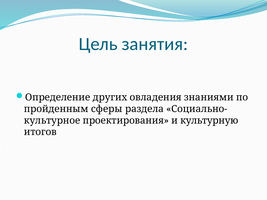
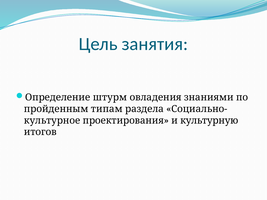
других: других -> штурм (110, 97)
сферы: сферы -> типам (107, 109)
